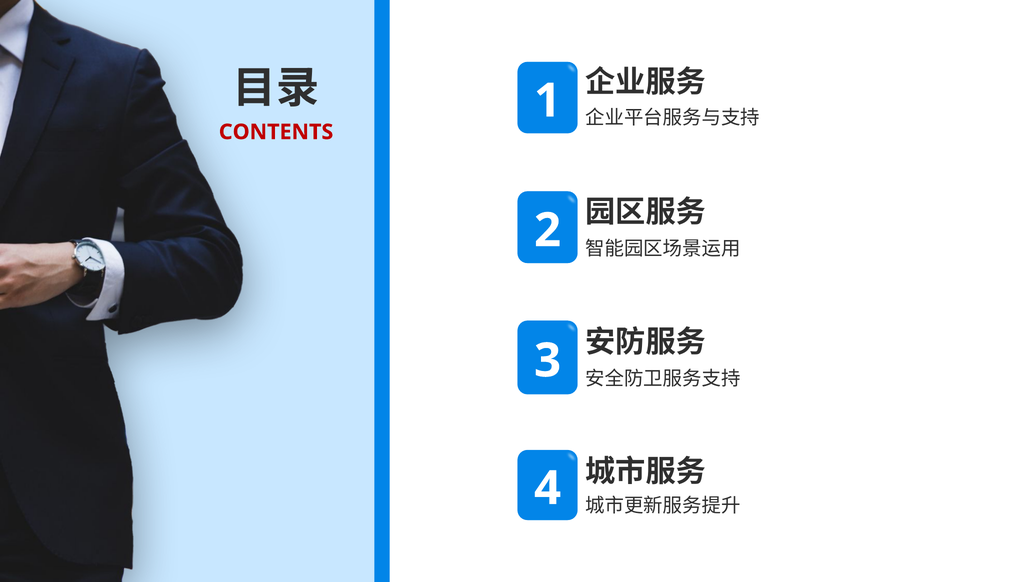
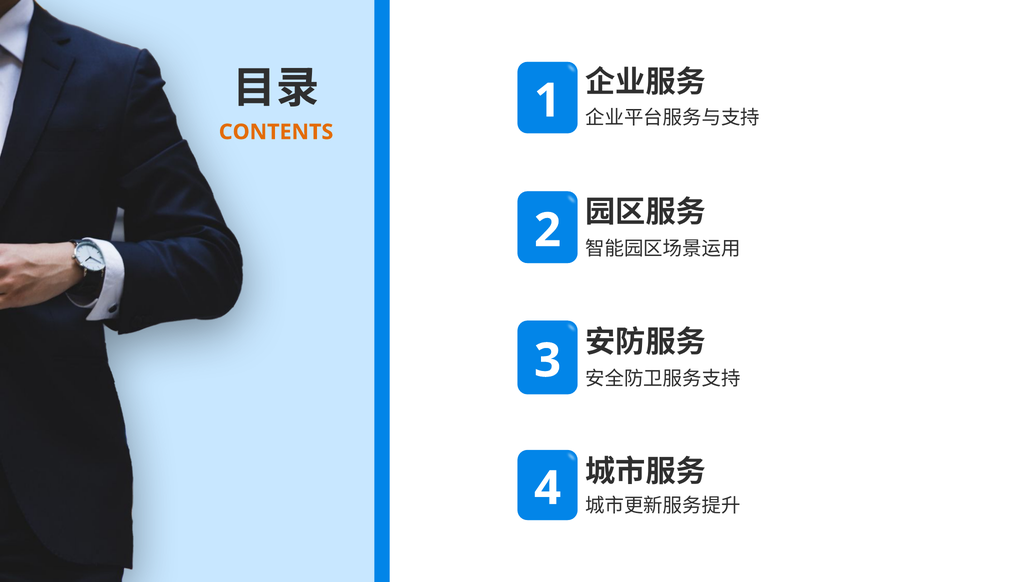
CONTENTS colour: red -> orange (276, 132)
